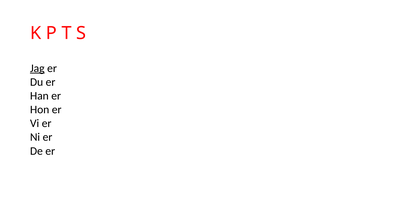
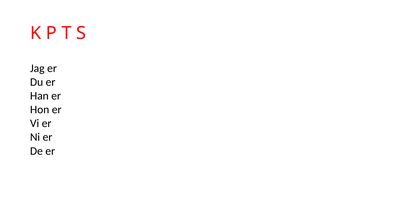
Jag underline: present -> none (37, 68)
